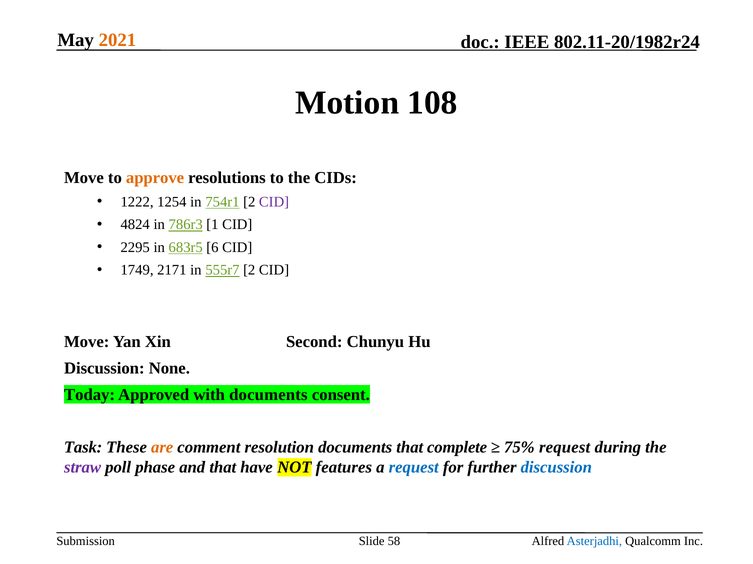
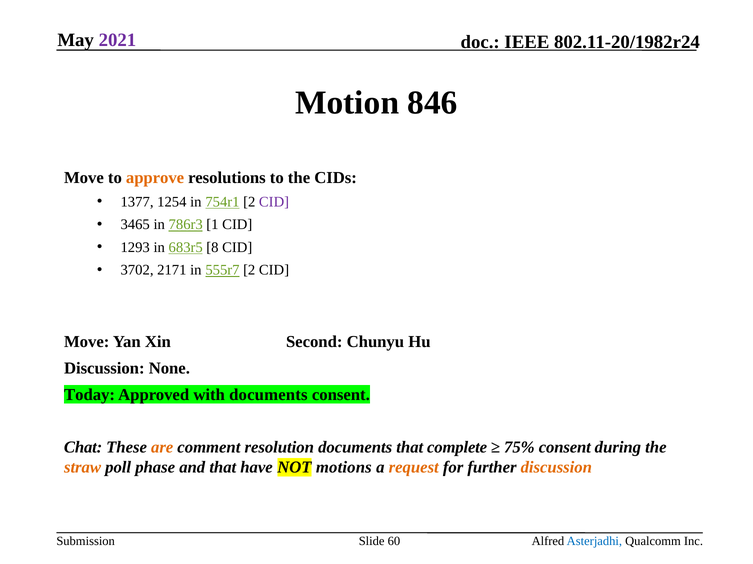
2021 colour: orange -> purple (117, 40)
108: 108 -> 846 (433, 103)
1222: 1222 -> 1377 (137, 202)
4824: 4824 -> 3465 (135, 225)
2295: 2295 -> 1293 (135, 248)
6: 6 -> 8 (212, 248)
1749: 1749 -> 3702 (137, 270)
Task: Task -> Chat (83, 448)
75% request: request -> consent (565, 448)
straw colour: purple -> orange (83, 468)
features: features -> motions (344, 468)
request colour: blue -> orange (414, 468)
discussion colour: blue -> orange (556, 468)
58: 58 -> 60 (394, 542)
